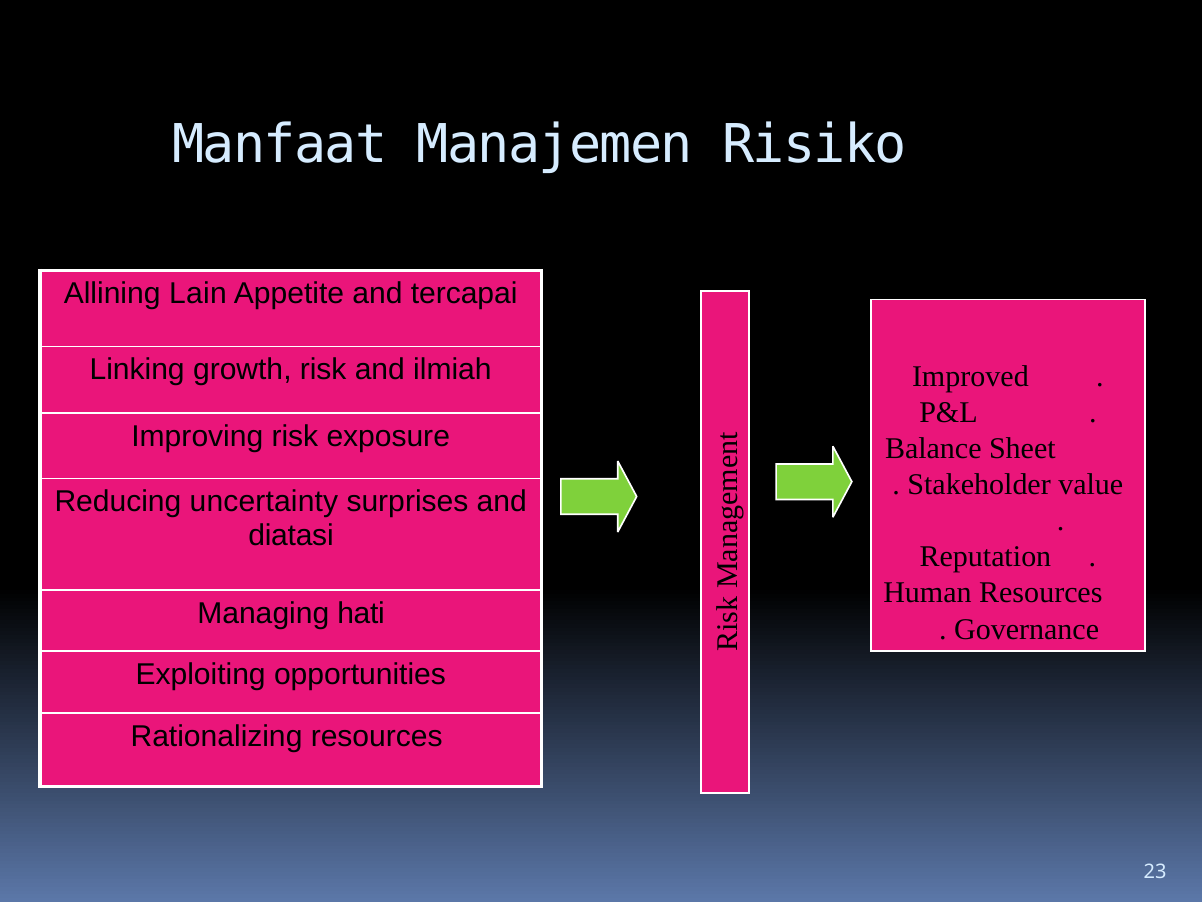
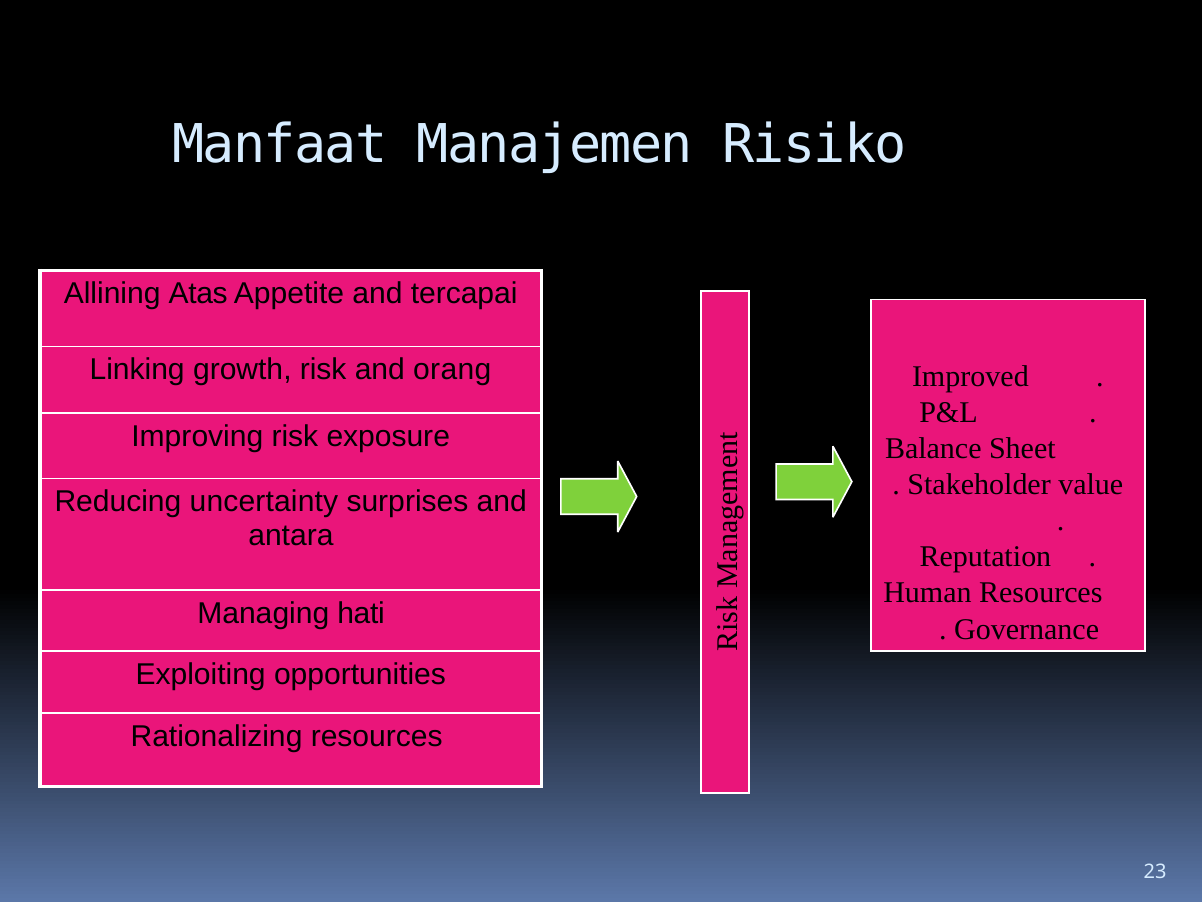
Lain: Lain -> Atas (198, 294)
ilmiah: ilmiah -> orang (452, 370)
diatasi: diatasi -> antara (291, 535)
